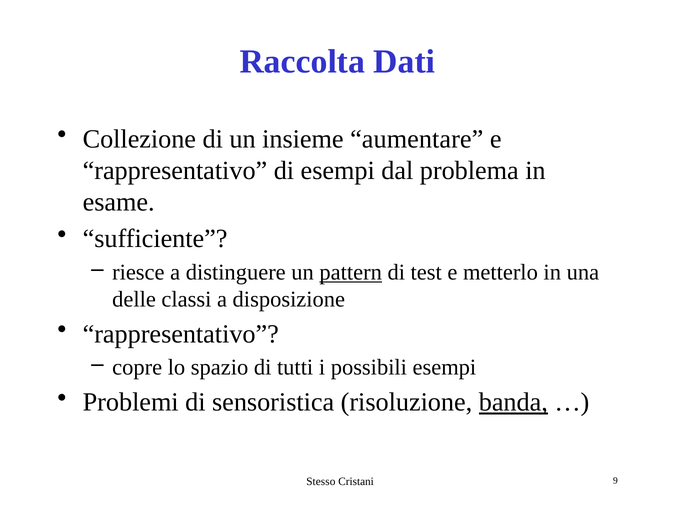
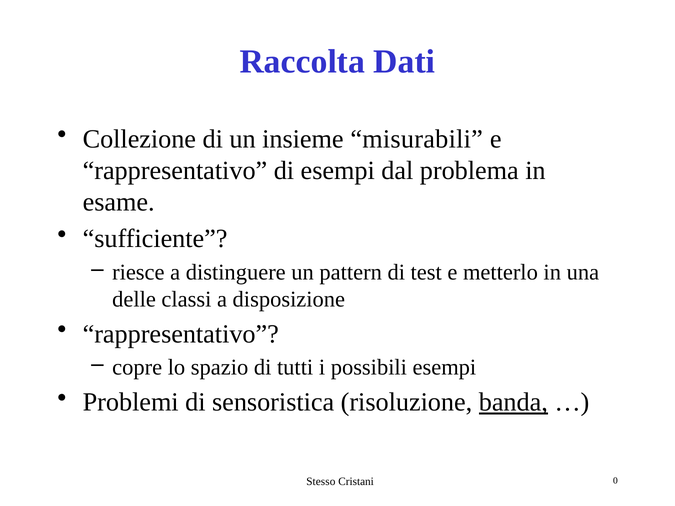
aumentare: aumentare -> misurabili (417, 139)
pattern underline: present -> none (351, 272)
9: 9 -> 0 (615, 481)
